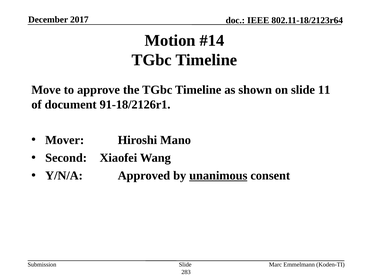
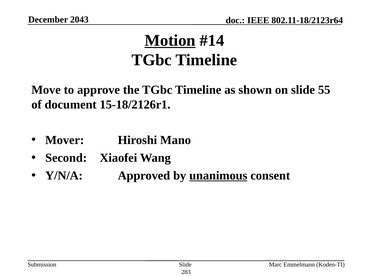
2017: 2017 -> 2043 (79, 20)
Motion underline: none -> present (170, 40)
11: 11 -> 55 (324, 90)
91-18/2126r1: 91-18/2126r1 -> 15-18/2126r1 (135, 105)
